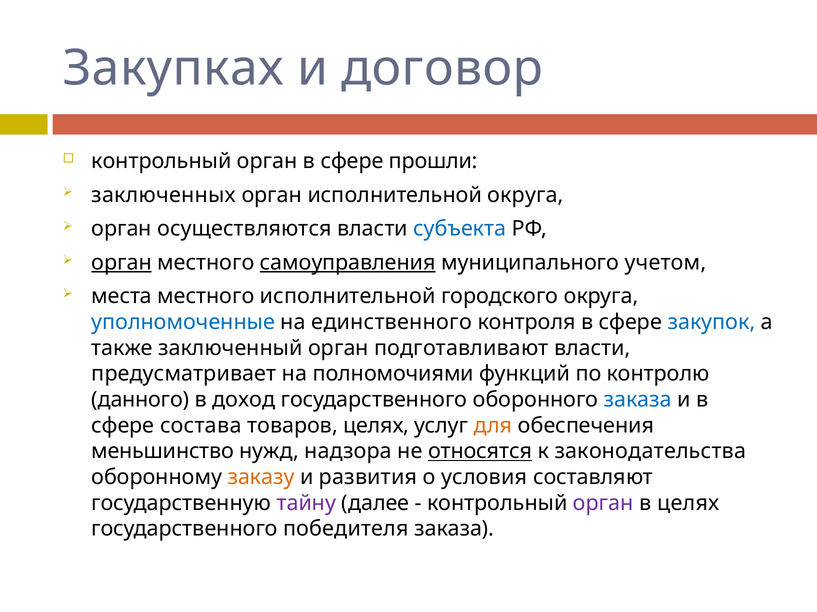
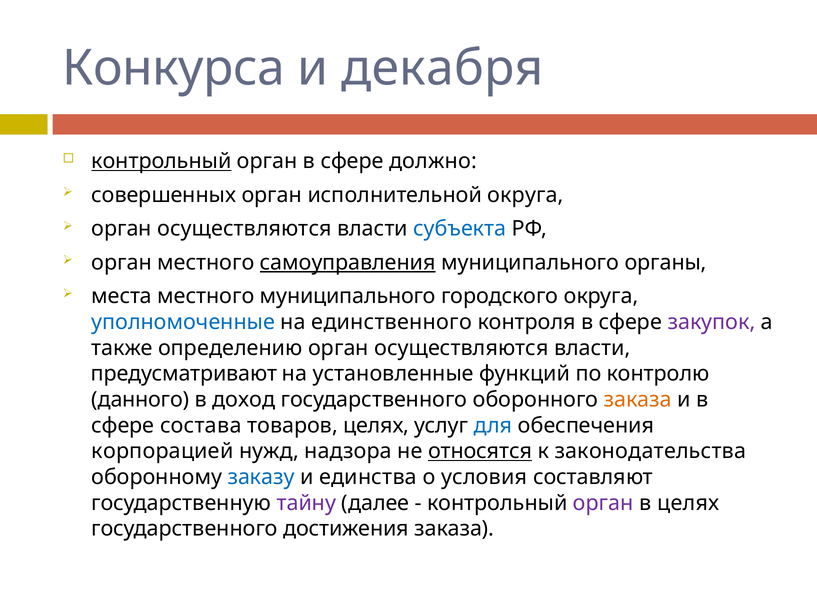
Закупках: Закупках -> Конкурса (174, 68)
договор: договор -> декабря (442, 68)
контрольный underline: none -> present (161, 161)
прошли: прошли -> должно (433, 161)
заключенных: заключенных -> совершенных (164, 195)
орган underline: present -> none (122, 263)
учетом: учетом -> органы (666, 263)
местного исполнительной: исполнительной -> муниципального (348, 297)
закупок colour: blue -> purple (711, 323)
заключенный: заключенный -> определению (230, 348)
подготавливают: подготавливают -> осуществляются (461, 348)
предусматривает: предусматривает -> предусматривают (184, 374)
полномочиями: полномочиями -> установленные (393, 374)
заказа colour: blue -> orange (638, 400)
для colour: orange -> blue (493, 426)
меньшинство: меньшинство -> корпорацией (162, 452)
заказу colour: orange -> blue (261, 478)
развития: развития -> единства (368, 478)
победителя: победителя -> достижения (346, 529)
